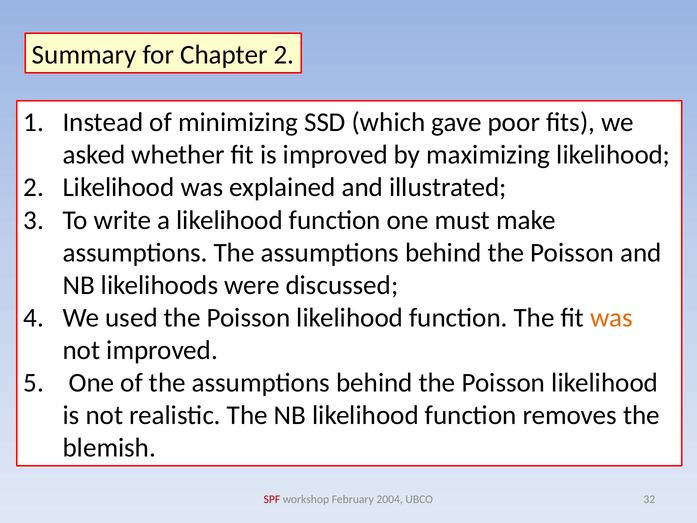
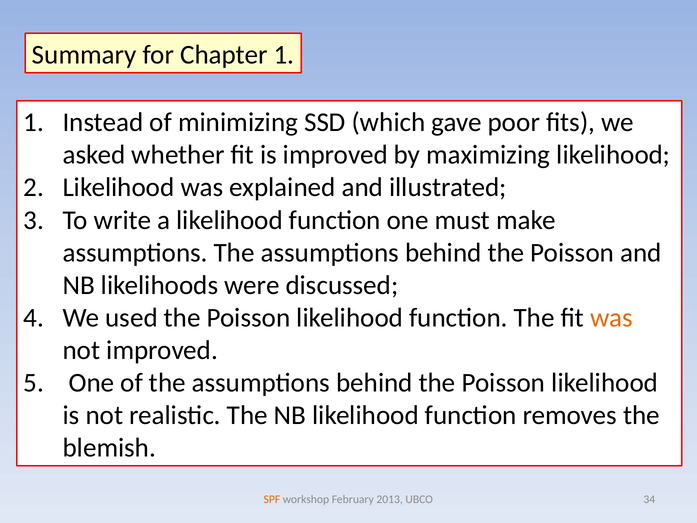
Chapter 2: 2 -> 1 (284, 55)
SPF colour: red -> orange (272, 499)
2004: 2004 -> 2013 (390, 499)
32: 32 -> 34 (649, 499)
